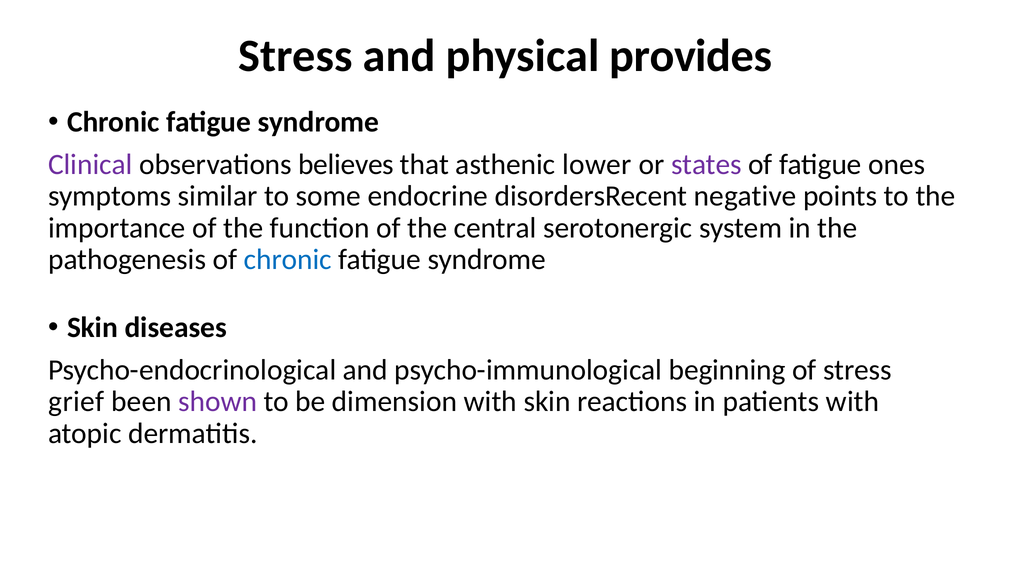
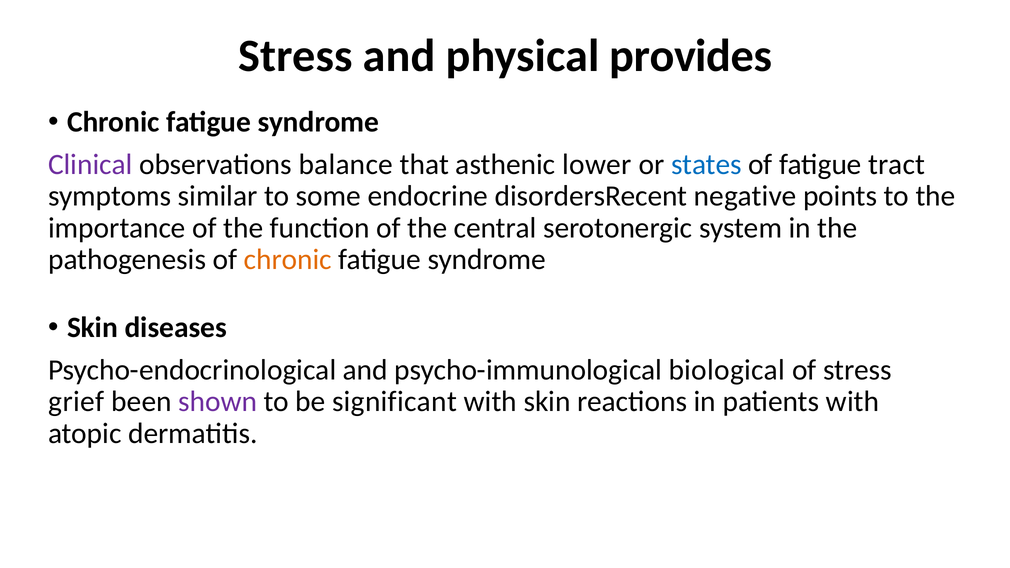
believes: believes -> balance (346, 164)
states colour: purple -> blue (706, 164)
ones: ones -> tract (897, 164)
chronic colour: blue -> orange (288, 260)
beginning: beginning -> biological (727, 370)
dimension: dimension -> significant (394, 402)
